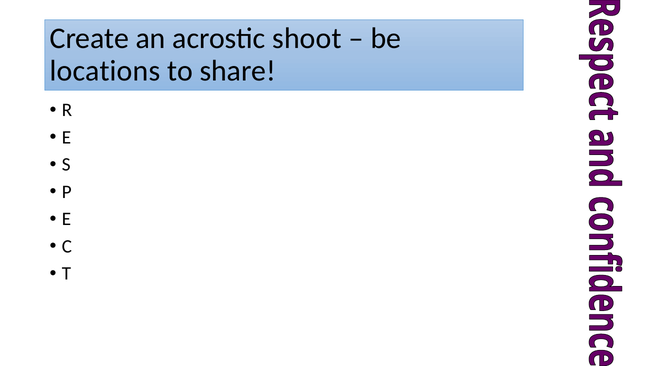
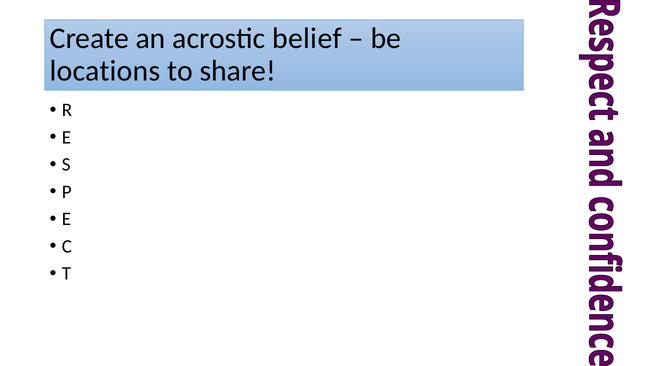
shoot: shoot -> belief (307, 39)
